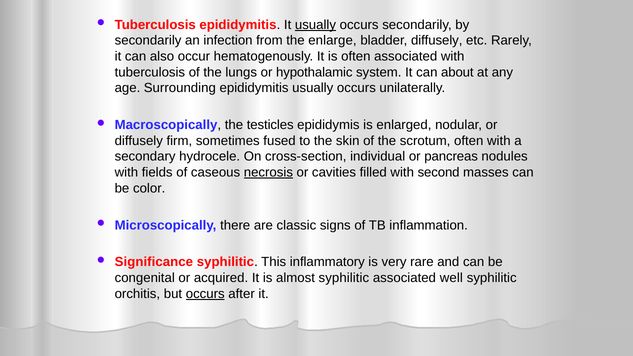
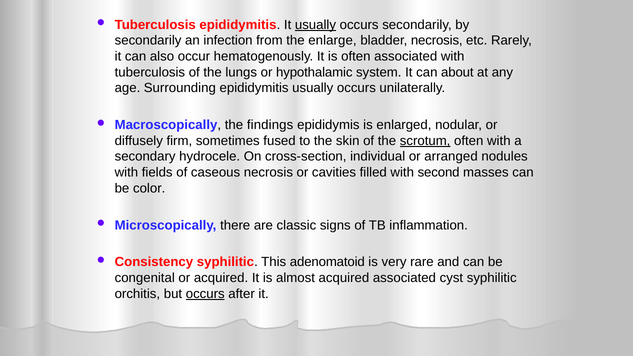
bladder diffusely: diffusely -> necrosis (437, 41)
testicles: testicles -> findings (270, 125)
scrotum underline: none -> present (425, 141)
pancreas: pancreas -> arranged (451, 157)
necrosis underline: present -> none (268, 172)
Significance: Significance -> Consistency (154, 262)
inflammatory: inflammatory -> adenomatoid (327, 262)
almost syphilitic: syphilitic -> acquired (344, 278)
well: well -> cyst (451, 278)
